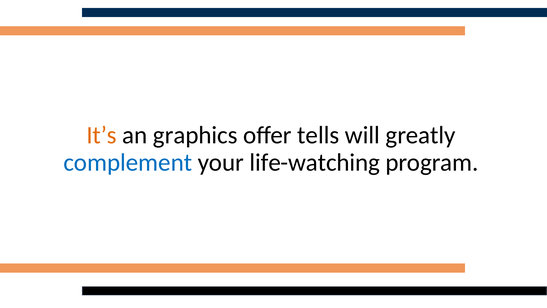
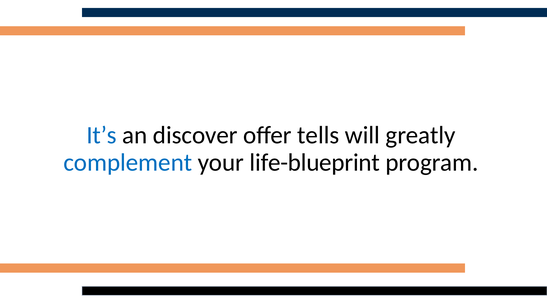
It’s colour: orange -> blue (102, 135)
graphics: graphics -> discover (195, 135)
life-watching: life-watching -> life-blueprint (315, 162)
